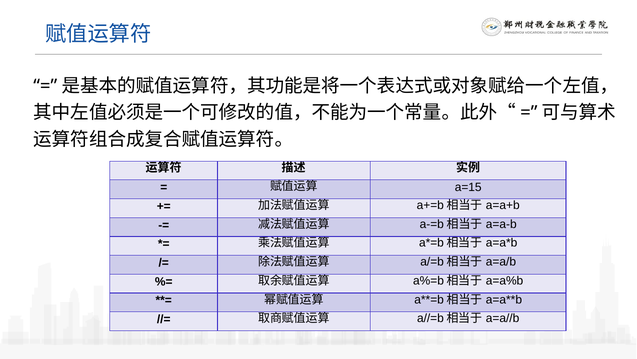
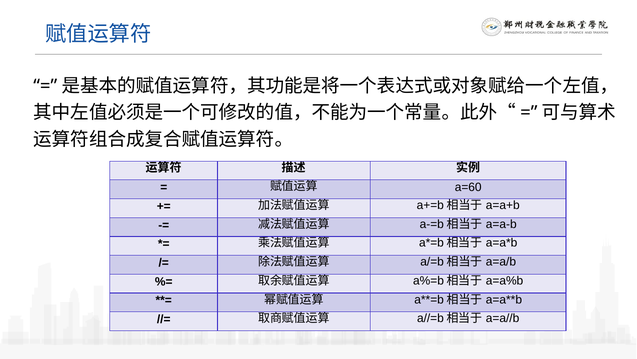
a=15: a=15 -> a=60 (468, 187)
